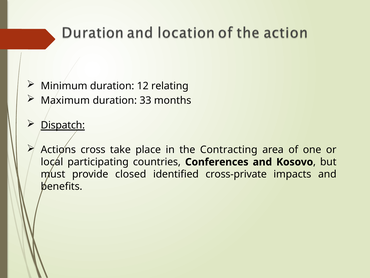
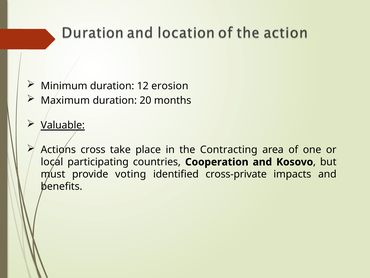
relating: relating -> erosion (170, 86)
33: 33 -> 20 (145, 100)
Dispatch: Dispatch -> Valuable (63, 125)
Conferences: Conferences -> Cooperation (217, 162)
closed: closed -> voting (131, 174)
